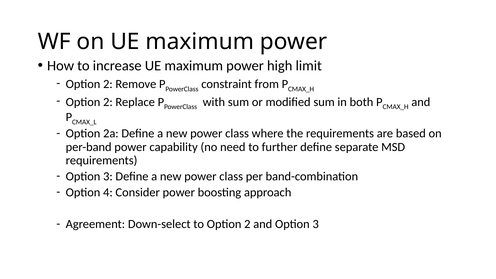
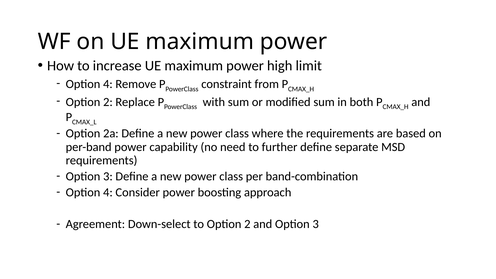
2: 2 -> 4 (108, 84)
